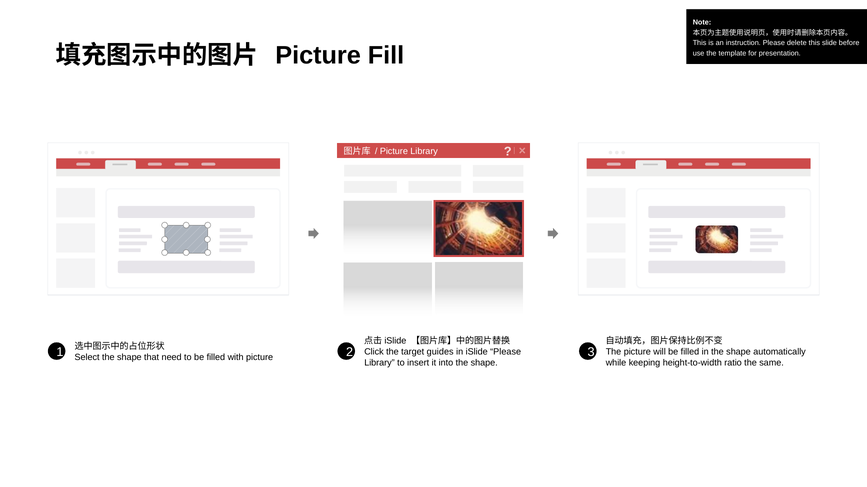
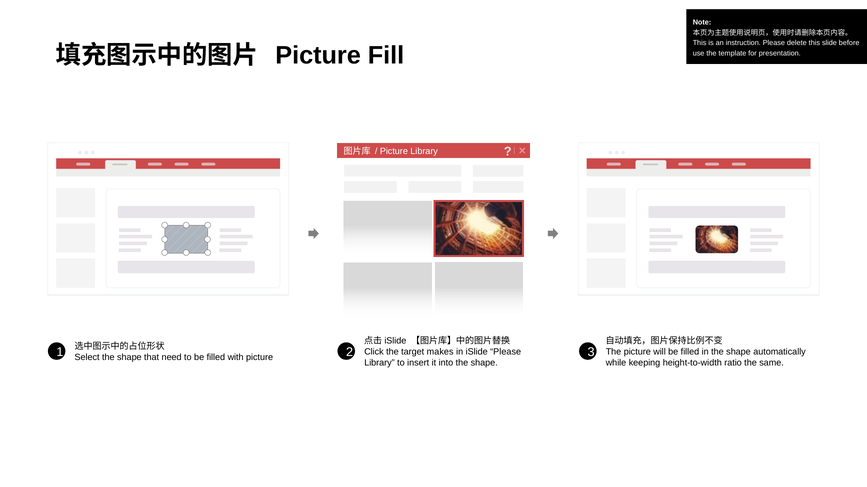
guides: guides -> makes (440, 352)
